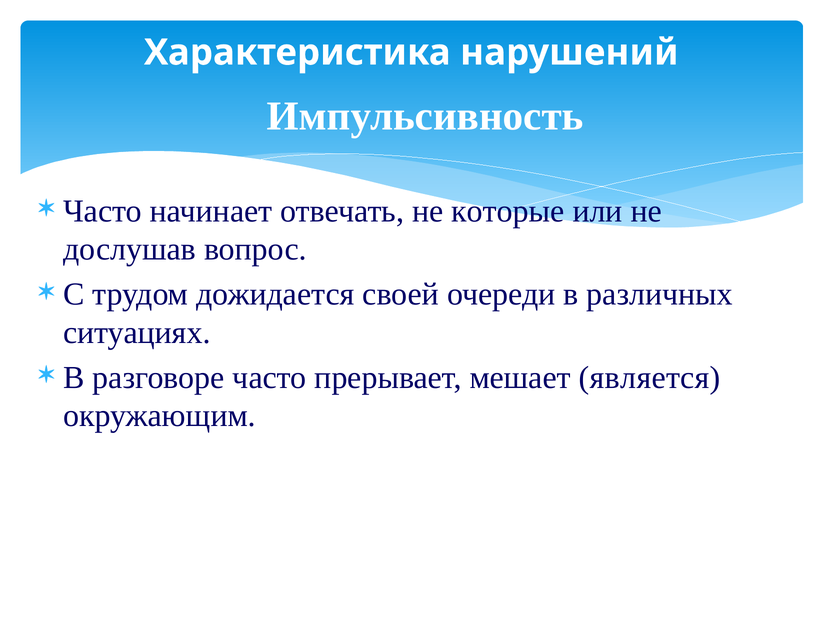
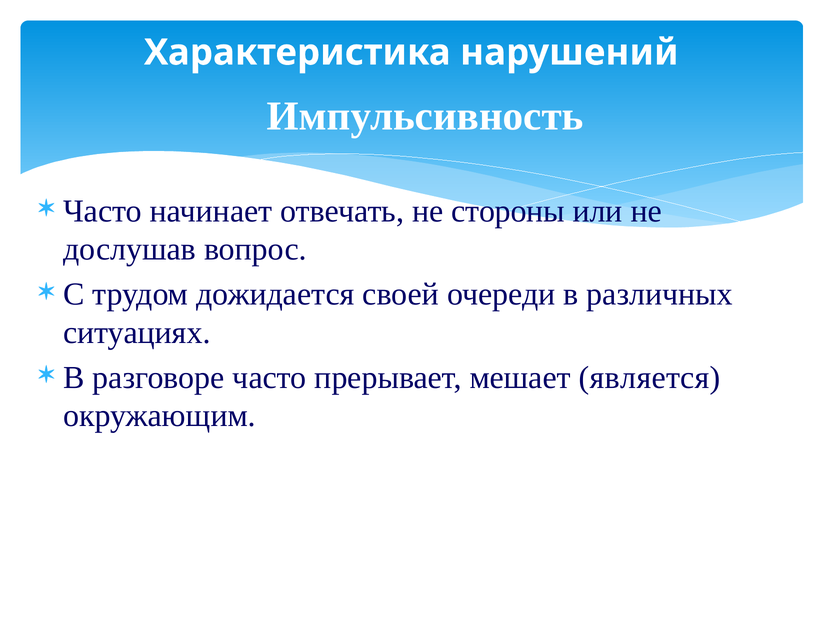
которые: которые -> стороны (508, 211)
